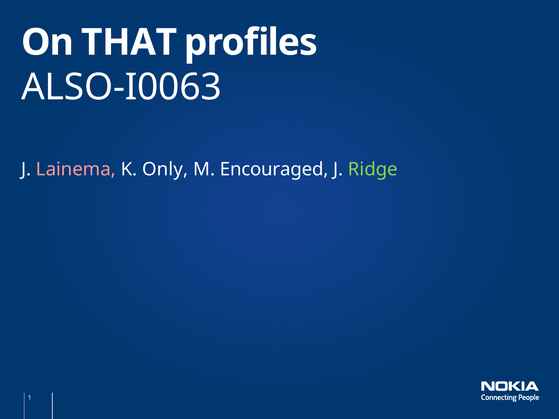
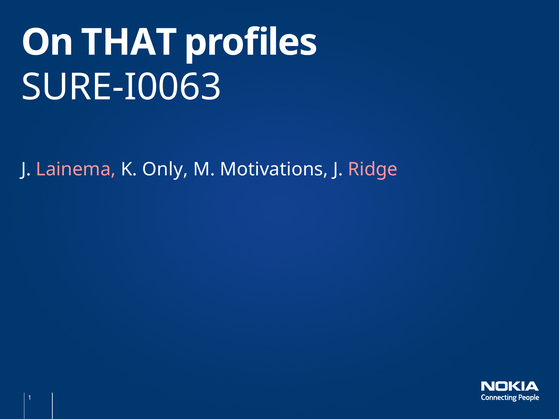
ALSO-I0063: ALSO-I0063 -> SURE-I0063 (121, 87)
Encouraged: Encouraged -> Motivations (274, 169)
Ridge colour: light green -> pink (373, 169)
